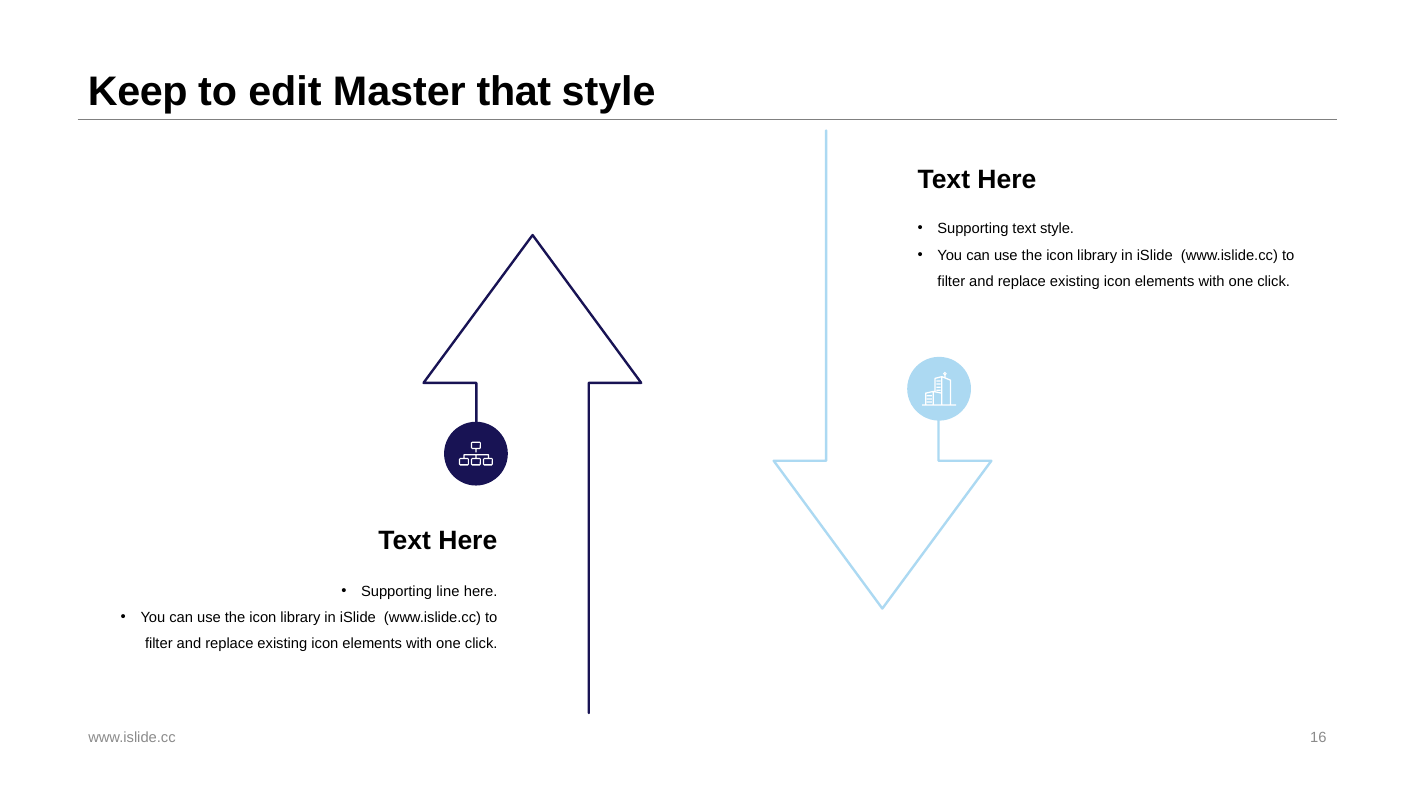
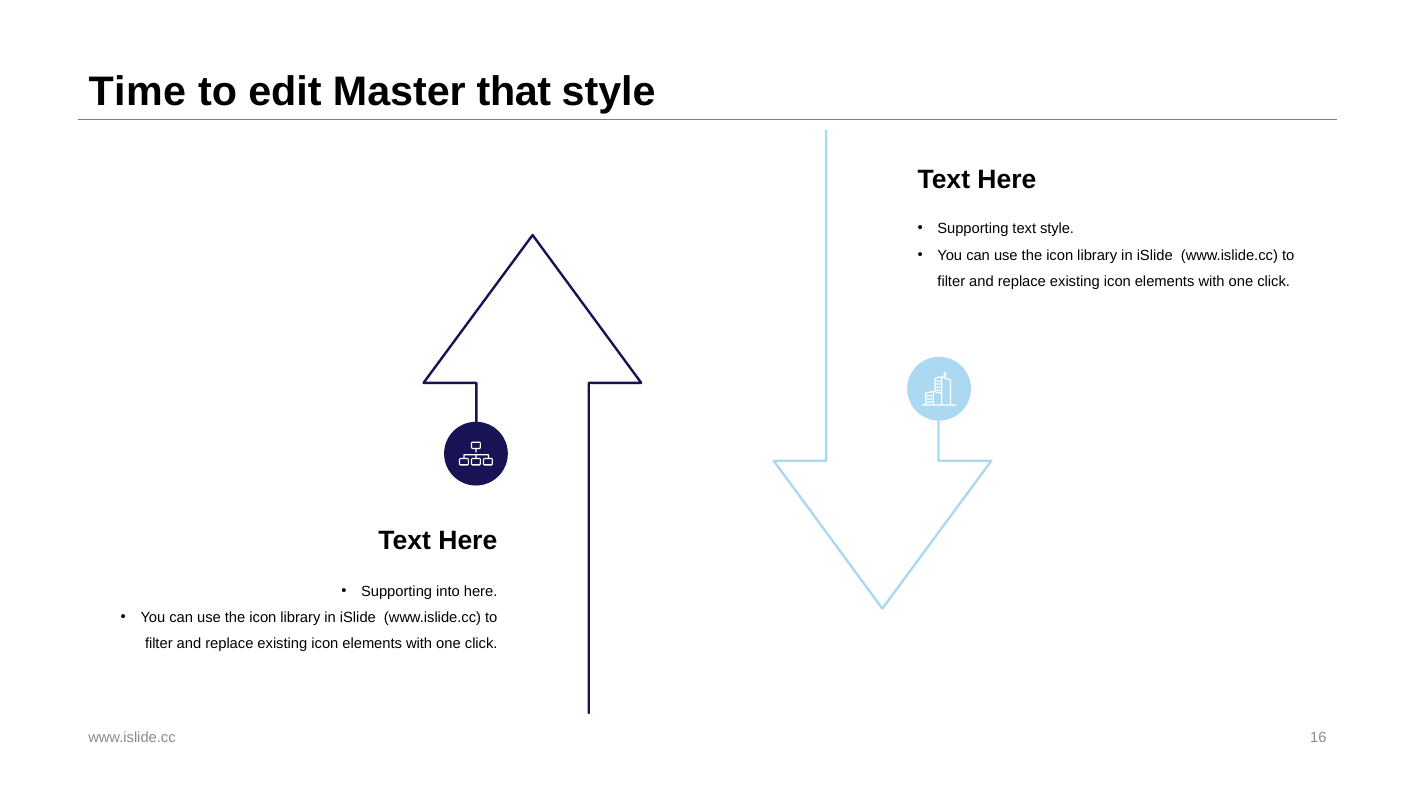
Keep: Keep -> Time (137, 91)
line: line -> into (448, 591)
